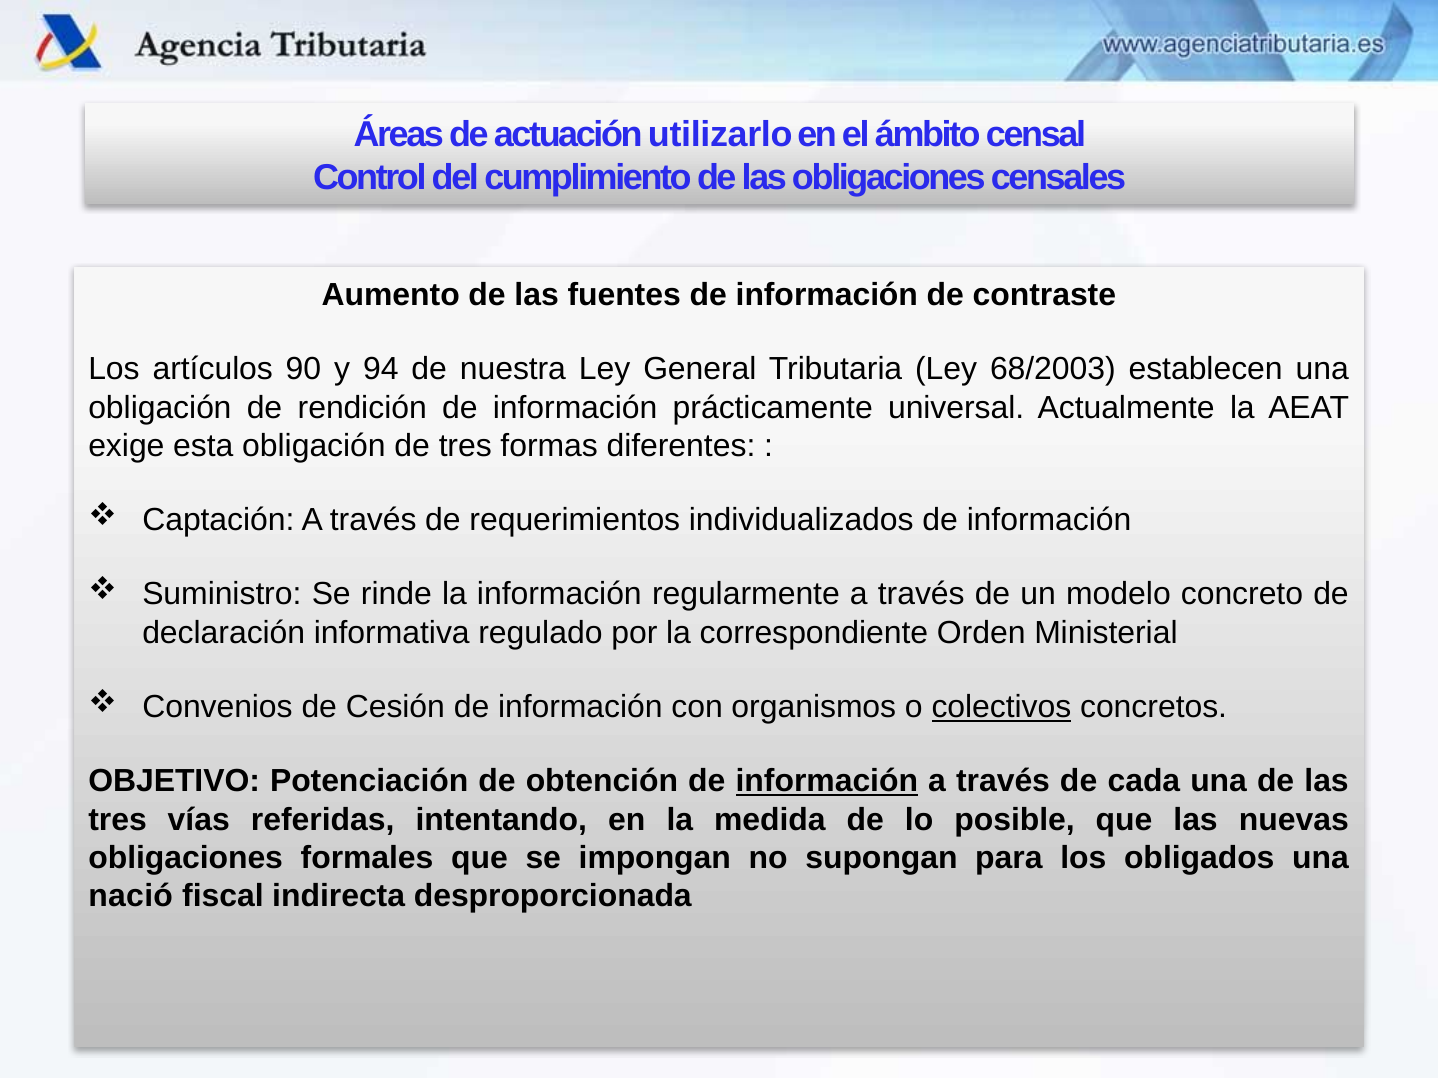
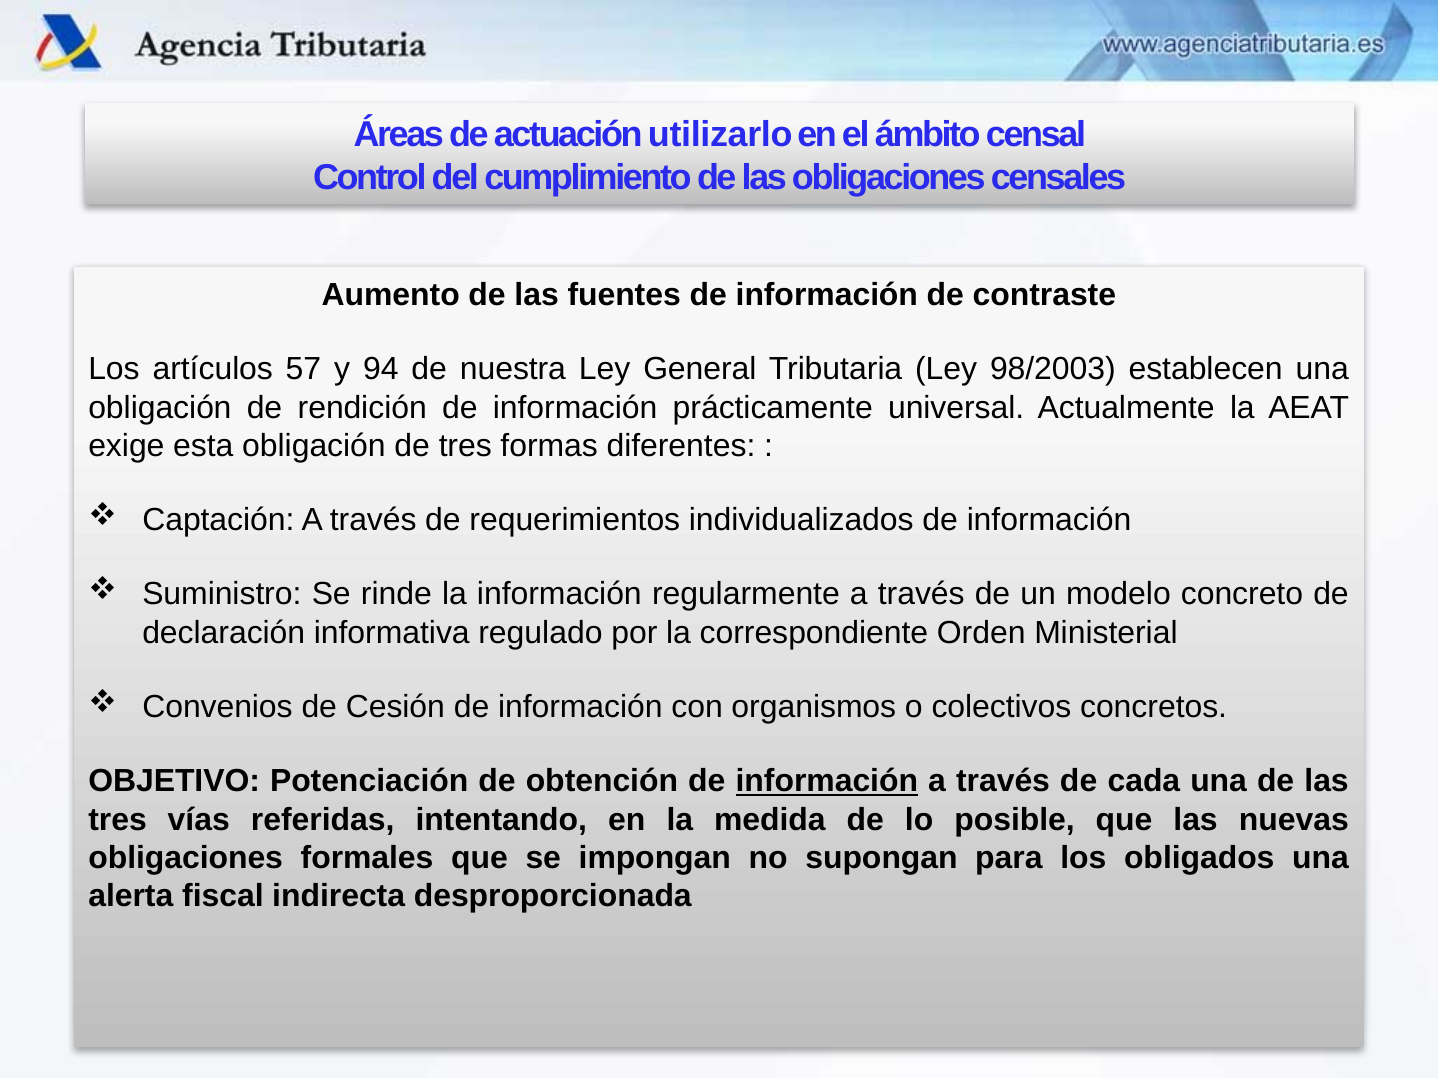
90: 90 -> 57 (303, 370)
68/2003: 68/2003 -> 98/2003 (1053, 370)
colectivos underline: present -> none (1001, 707)
nació: nació -> alerta (131, 897)
